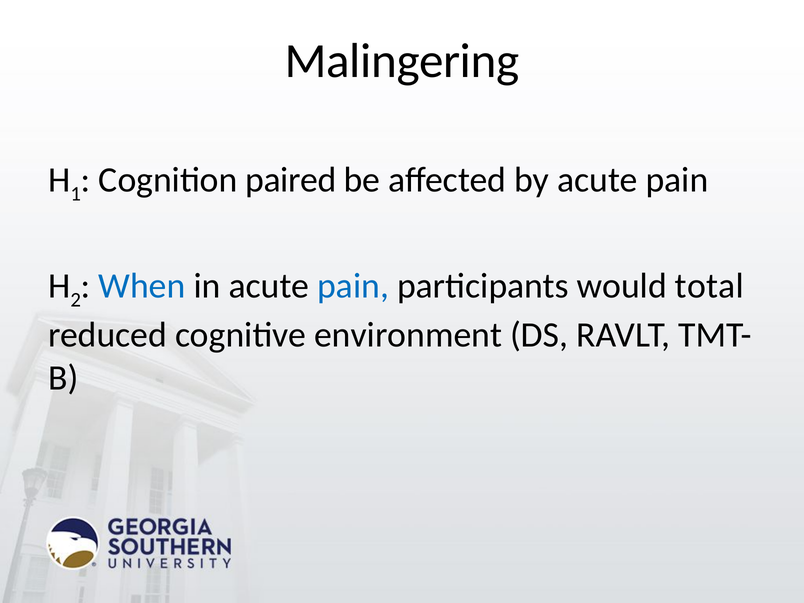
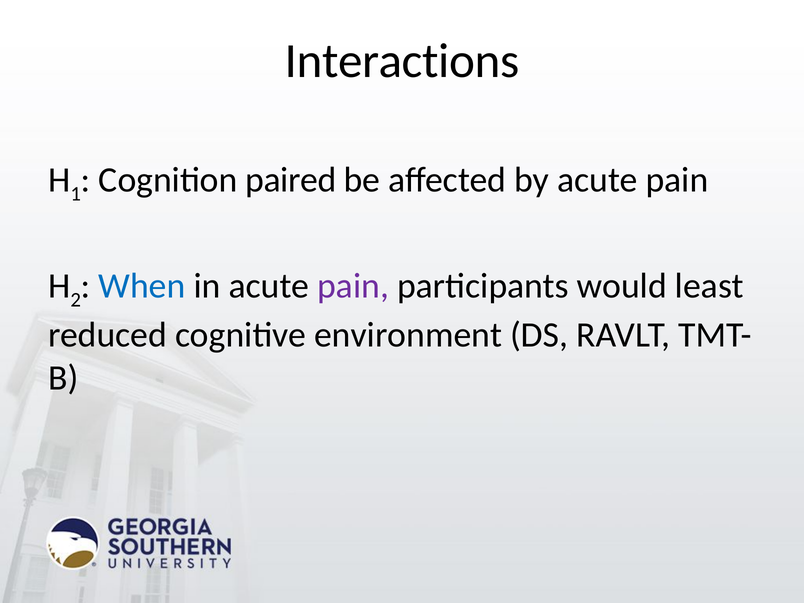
Malingering: Malingering -> Interactions (402, 61)
pain colour: blue -> purple (353, 286)
total: total -> least (709, 286)
